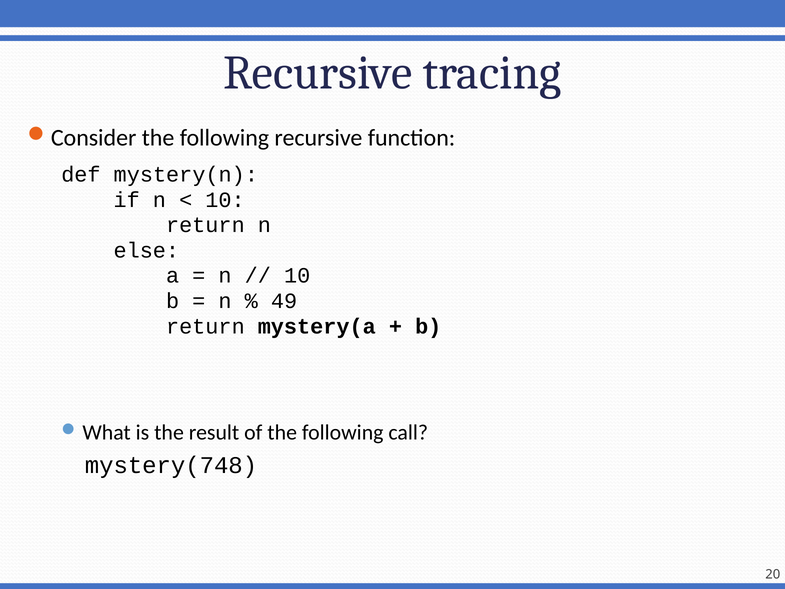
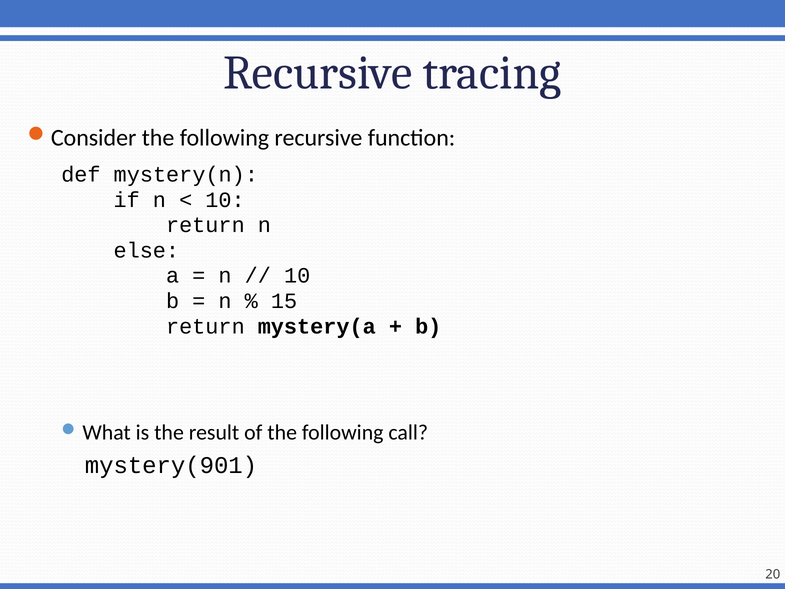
49: 49 -> 15 (284, 301)
mystery(748: mystery(748 -> mystery(901 (171, 465)
